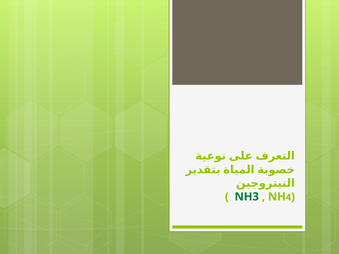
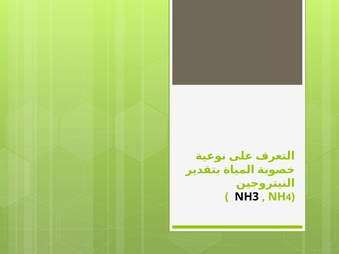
NH3 colour: green -> black (247, 197)
